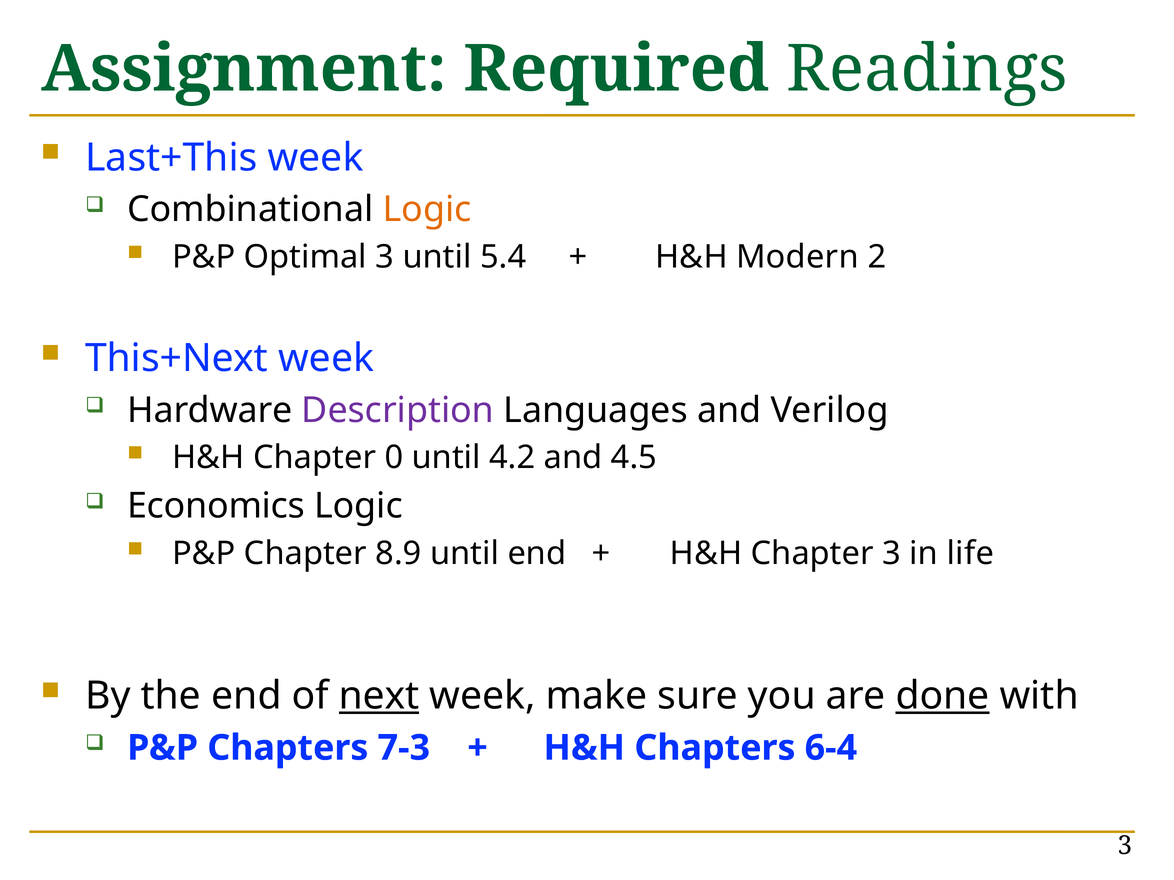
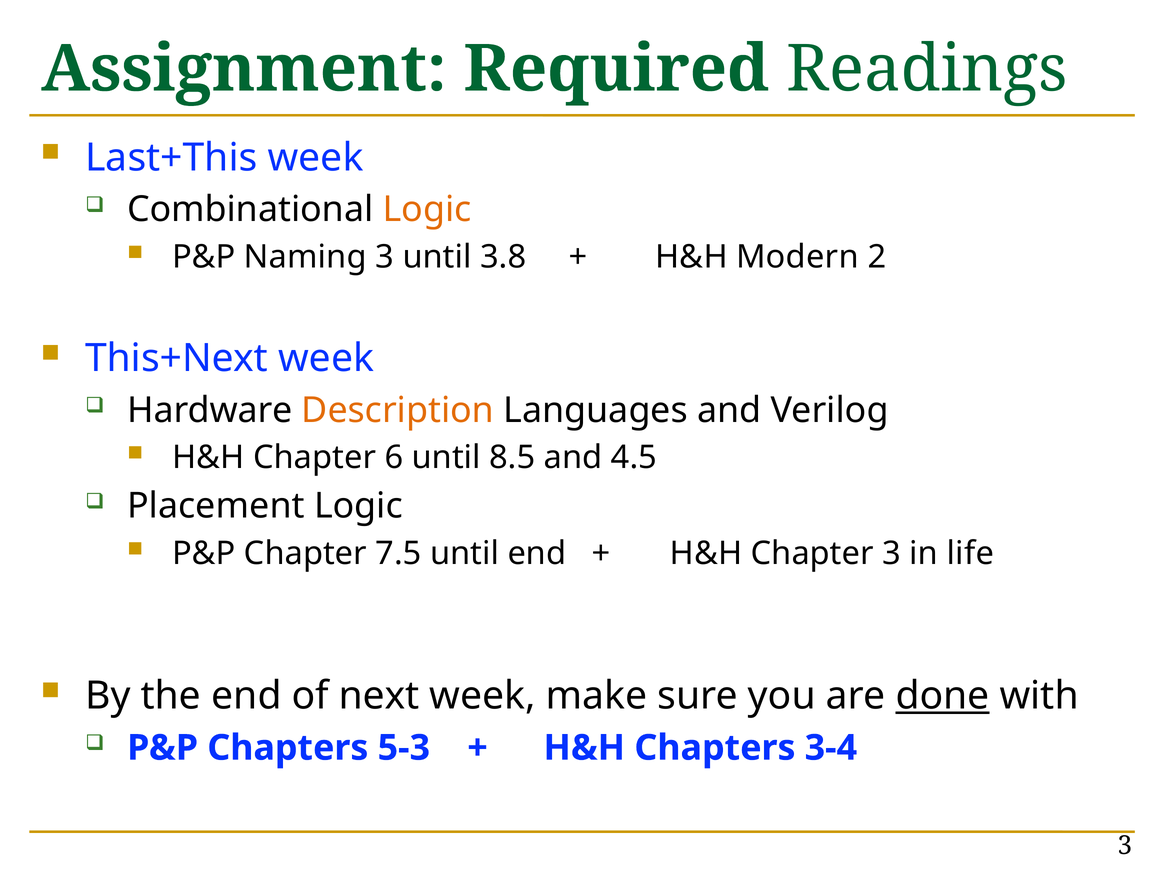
Optimal: Optimal -> Naming (305, 257)
5.4: 5.4 -> 3.8 (503, 257)
Description colour: purple -> orange (398, 410)
0: 0 -> 6 (394, 458)
4.2: 4.2 -> 8.5 (512, 458)
Economics: Economics -> Placement (216, 506)
8.9: 8.9 -> 7.5 (398, 554)
next underline: present -> none (379, 696)
7-3: 7-3 -> 5-3 (404, 748)
6-4: 6-4 -> 3-4 (831, 748)
